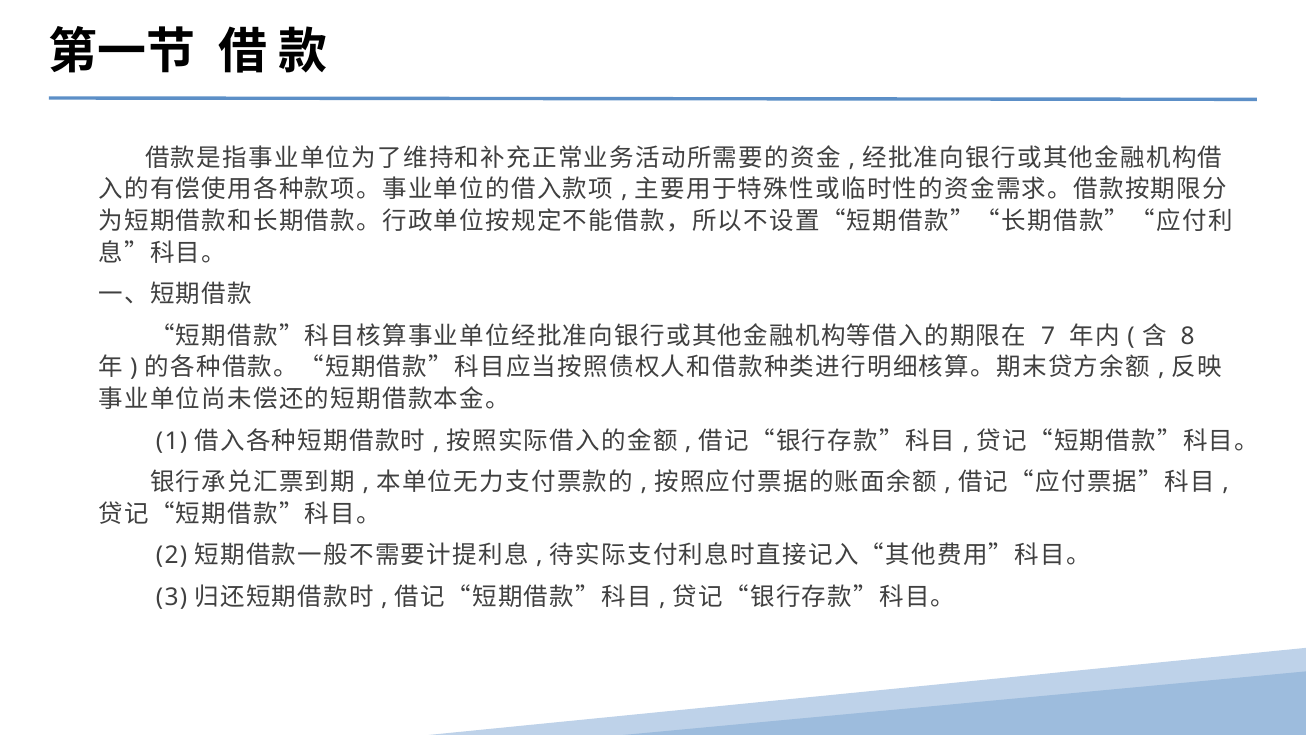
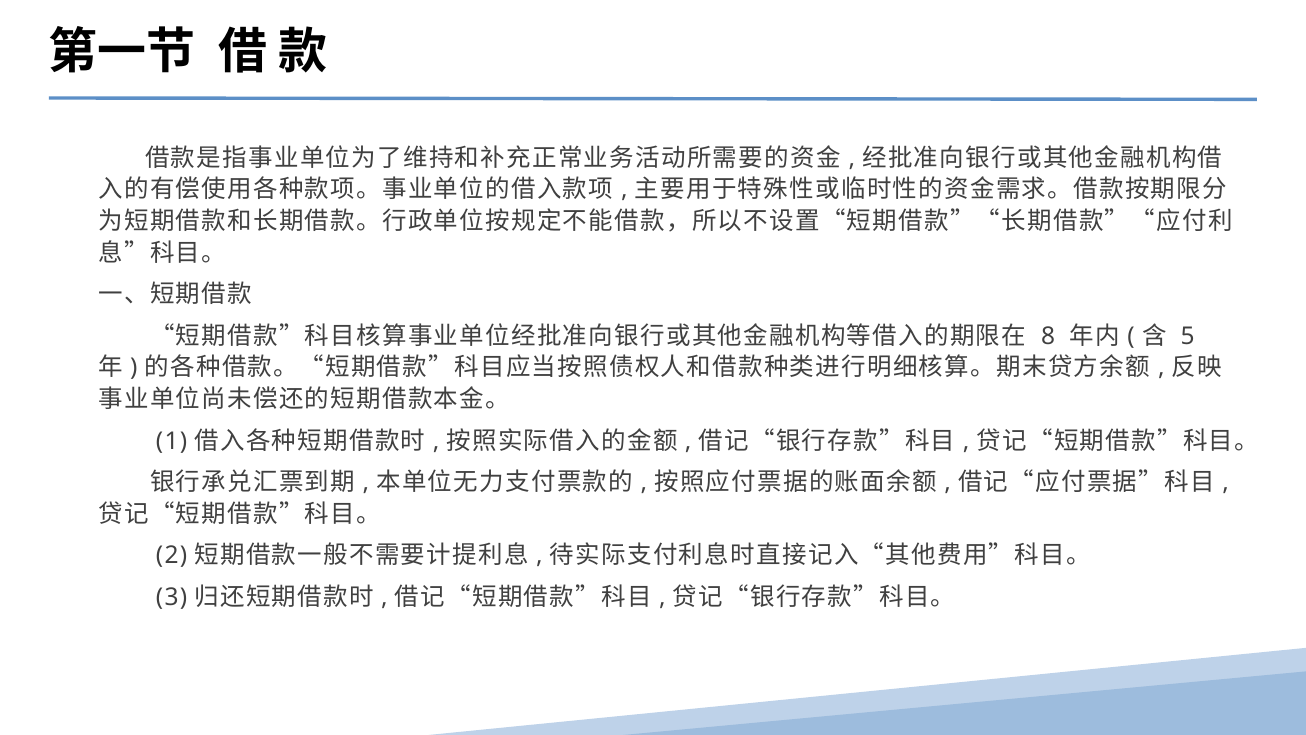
7: 7 -> 8 (1048, 336)
8: 8 -> 5 (1188, 336)
